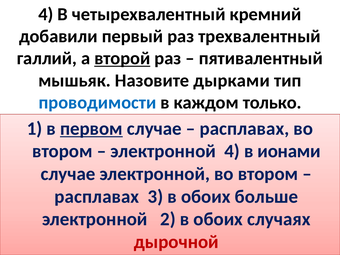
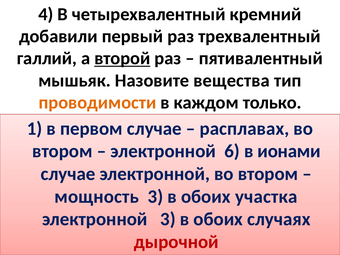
дырками: дырками -> вещества (232, 80)
проводимости colour: blue -> orange (97, 103)
первом underline: present -> none (91, 129)
электронной 4: 4 -> 6 (232, 151)
расплавах: расплавах -> мощность (97, 197)
больше: больше -> участка (266, 197)
электронной 2: 2 -> 3 (168, 219)
